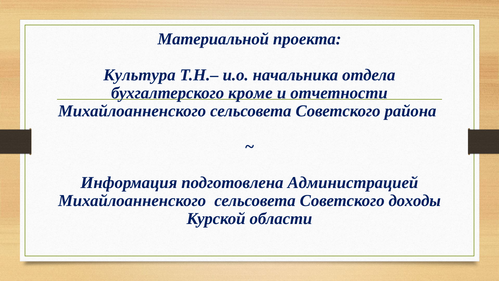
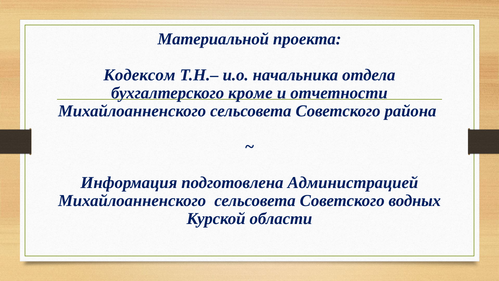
Культура: Культура -> Кодексом (139, 75)
доходы: доходы -> водных (415, 201)
